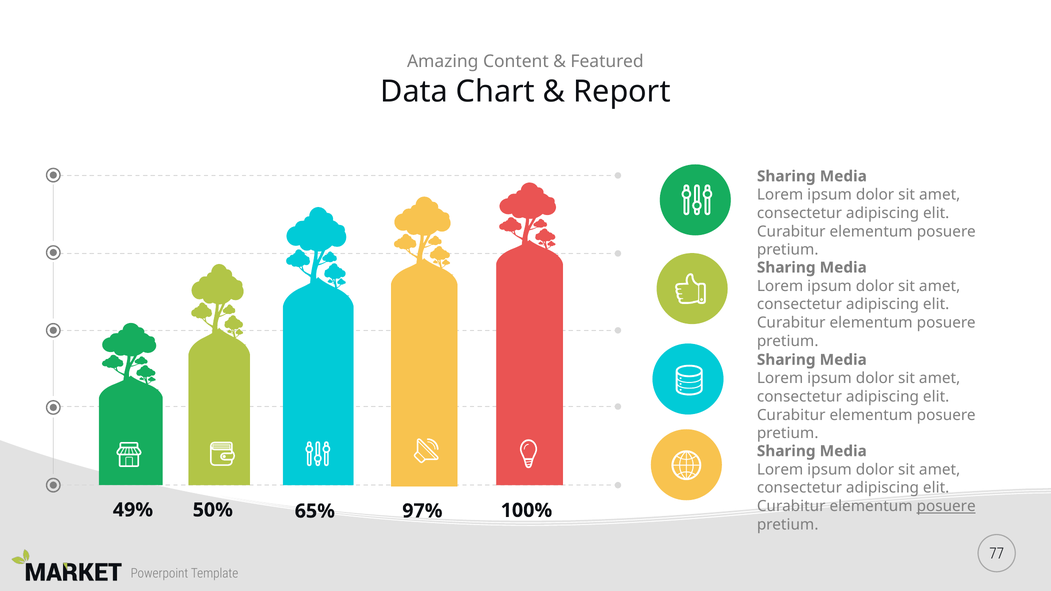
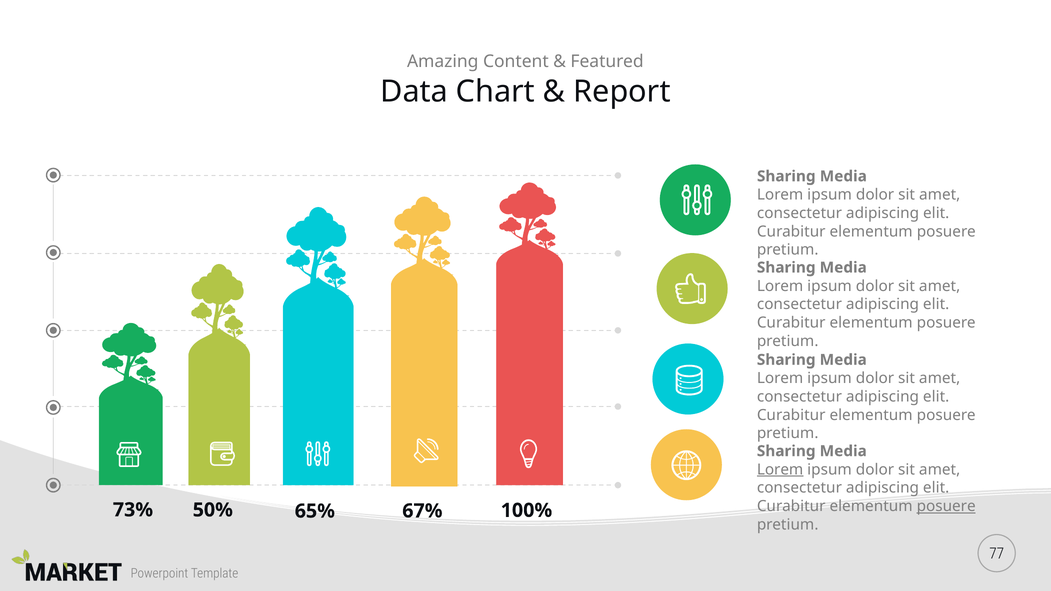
Lorem underline: none -> present (780, 470)
49%: 49% -> 73% (133, 510)
97%: 97% -> 67% (422, 511)
